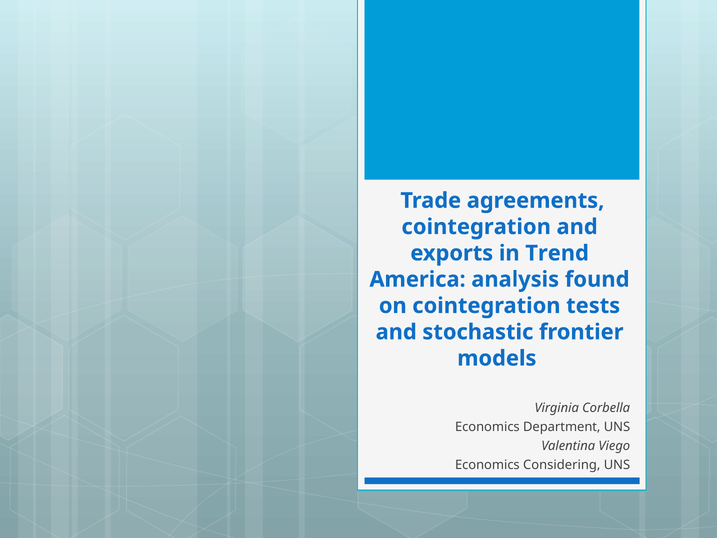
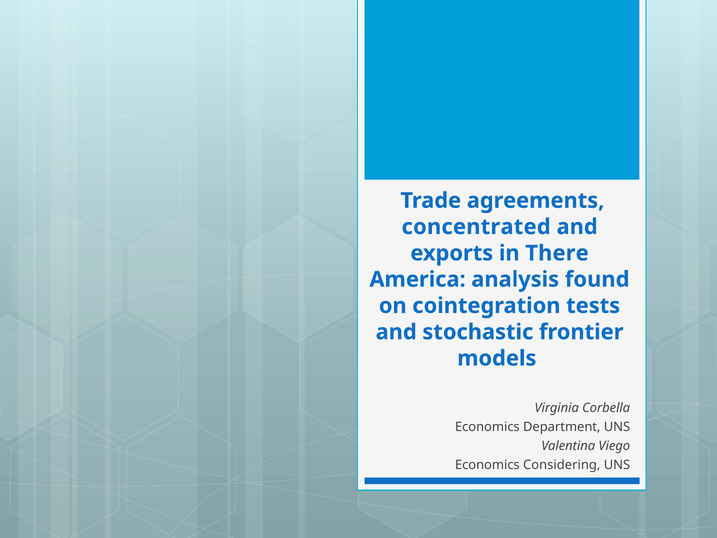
cointegration: cointegration -> concentrated (476, 227)
Trend: Trend -> There (557, 253)
